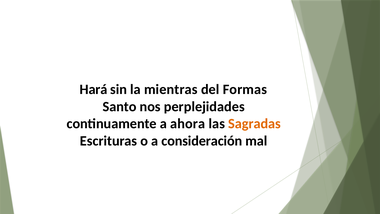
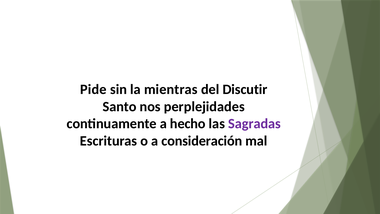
Hará: Hará -> Pide (93, 89)
Formas: Formas -> Discutir (245, 89)
ahora: ahora -> hecho (188, 124)
Sagradas colour: orange -> purple (254, 124)
